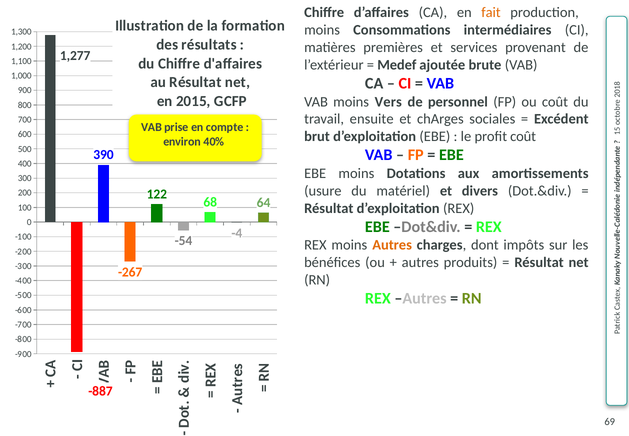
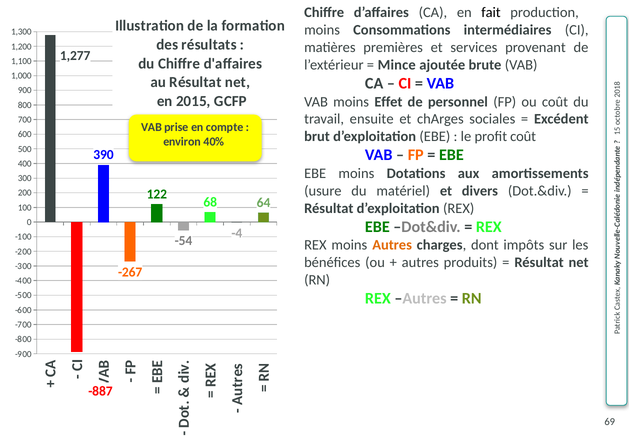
fait colour: orange -> black (491, 13)
Medef: Medef -> Mince (397, 65)
Vers: Vers -> Effet (388, 102)
